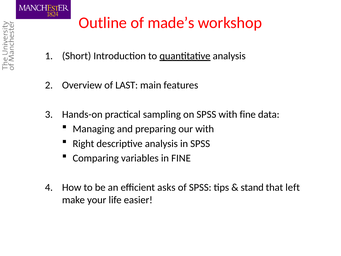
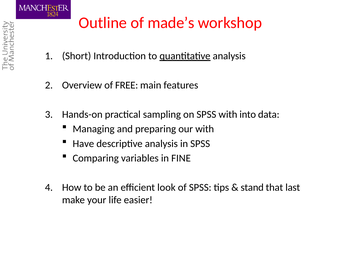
LAST: LAST -> FREE (127, 85)
with fine: fine -> into (248, 114)
Right: Right -> Have (83, 143)
asks: asks -> look (166, 187)
left: left -> last (293, 187)
